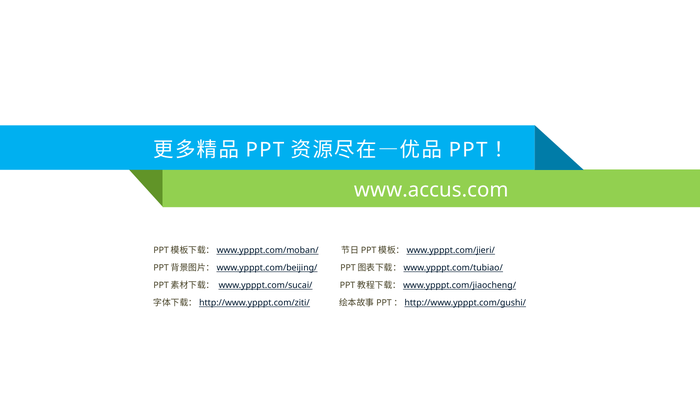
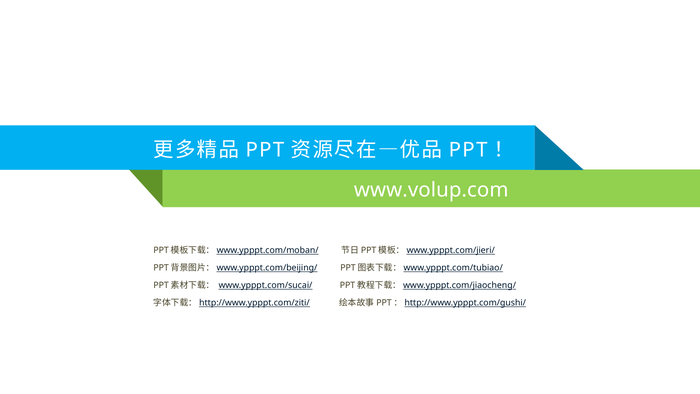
www.accus.com: www.accus.com -> www.volup.com (431, 190)
